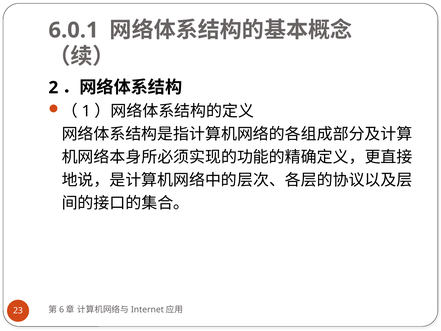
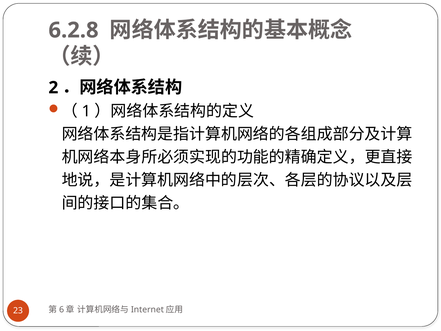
6.0.1: 6.0.1 -> 6.2.8 (74, 30)
